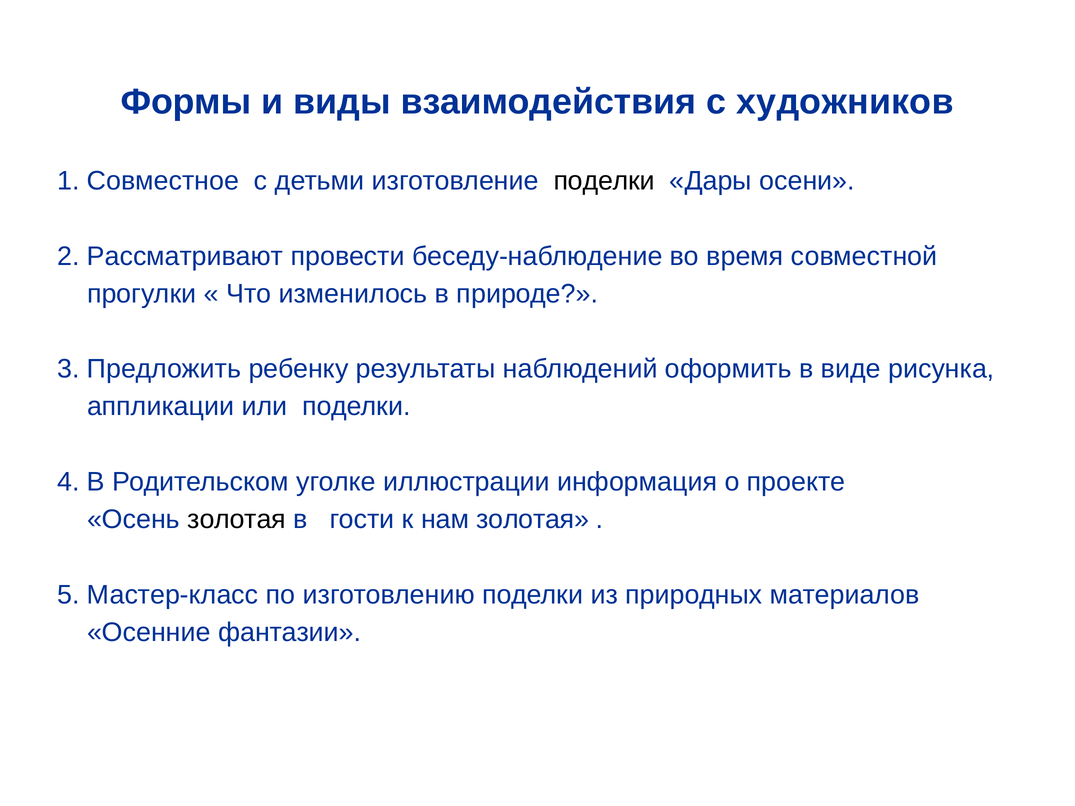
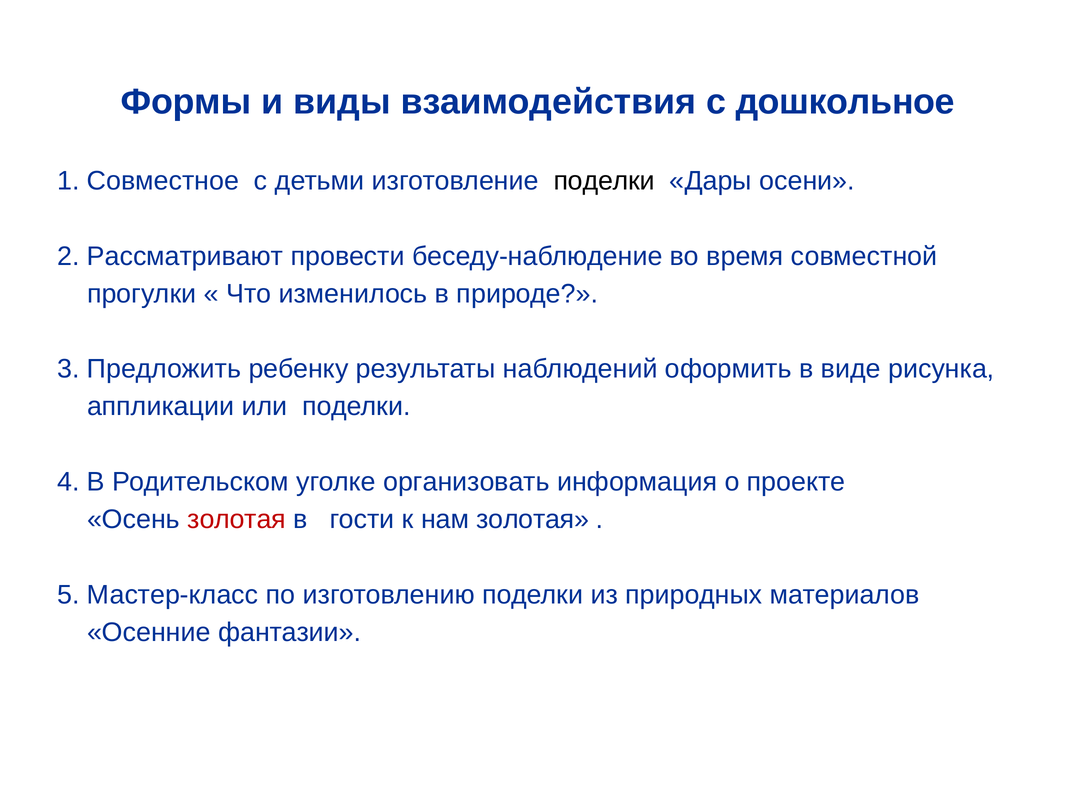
художников: художников -> дошкольное (845, 102)
иллюстрации: иллюстрации -> организовать (466, 482)
золотая colour: black -> red (237, 520)
